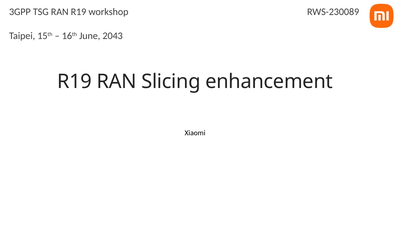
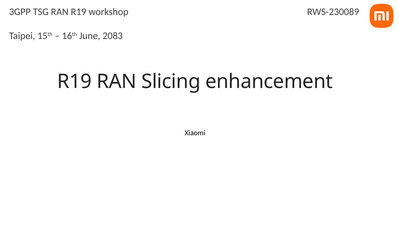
2043: 2043 -> 2083 (113, 36)
